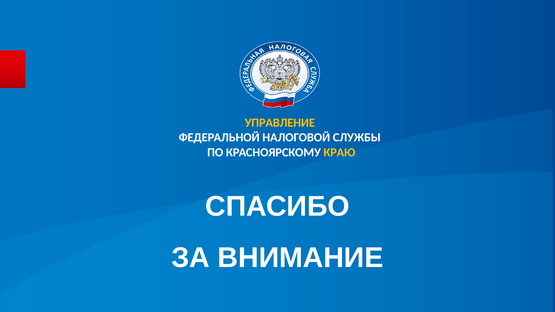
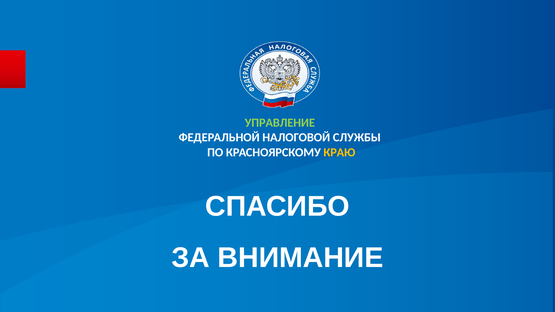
УПРАВЛЕНИЕ colour: yellow -> light green (280, 123)
